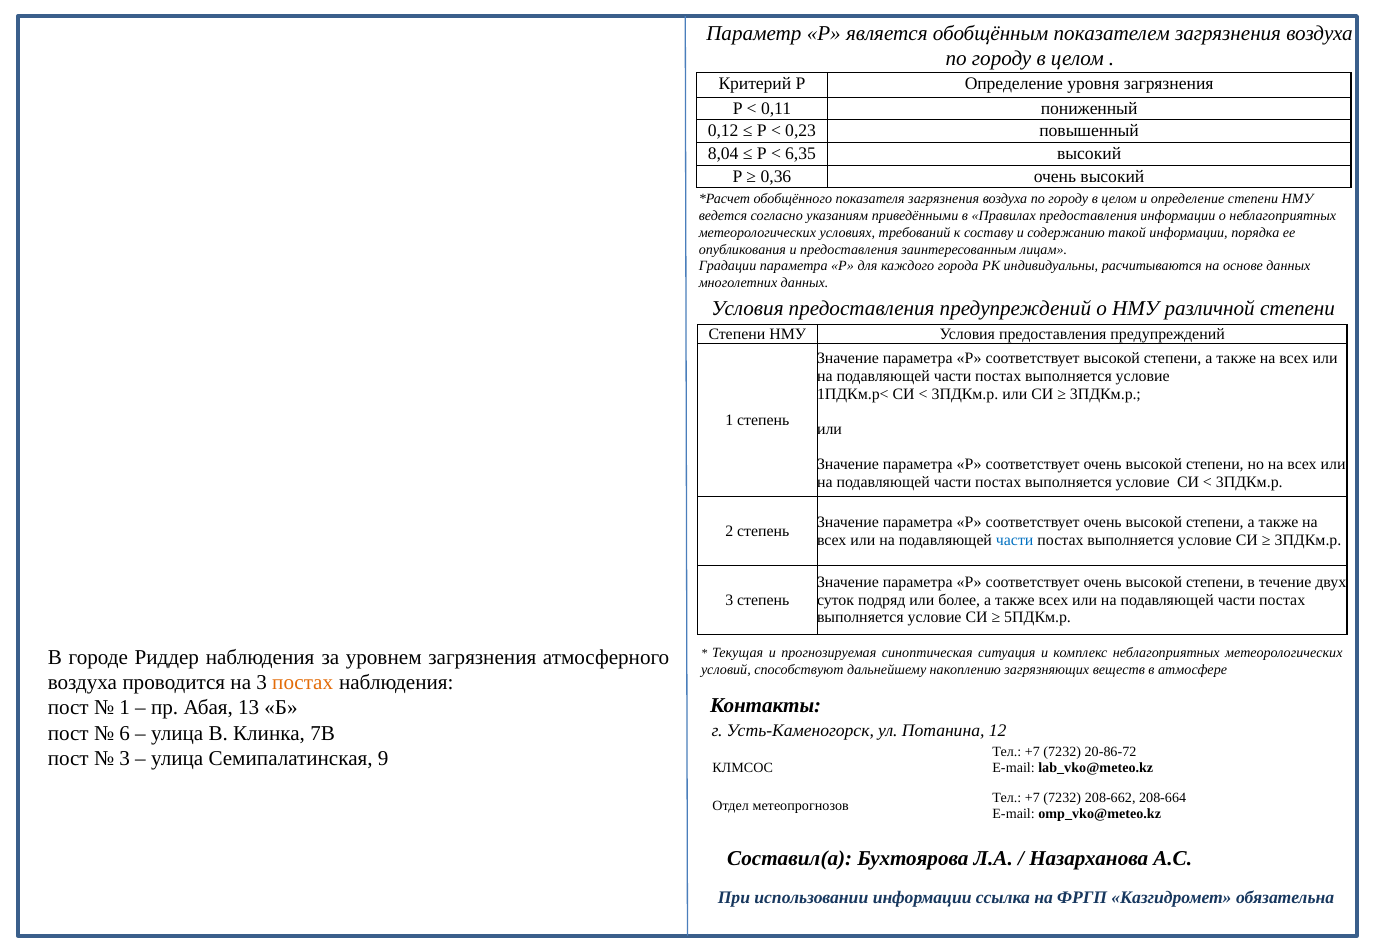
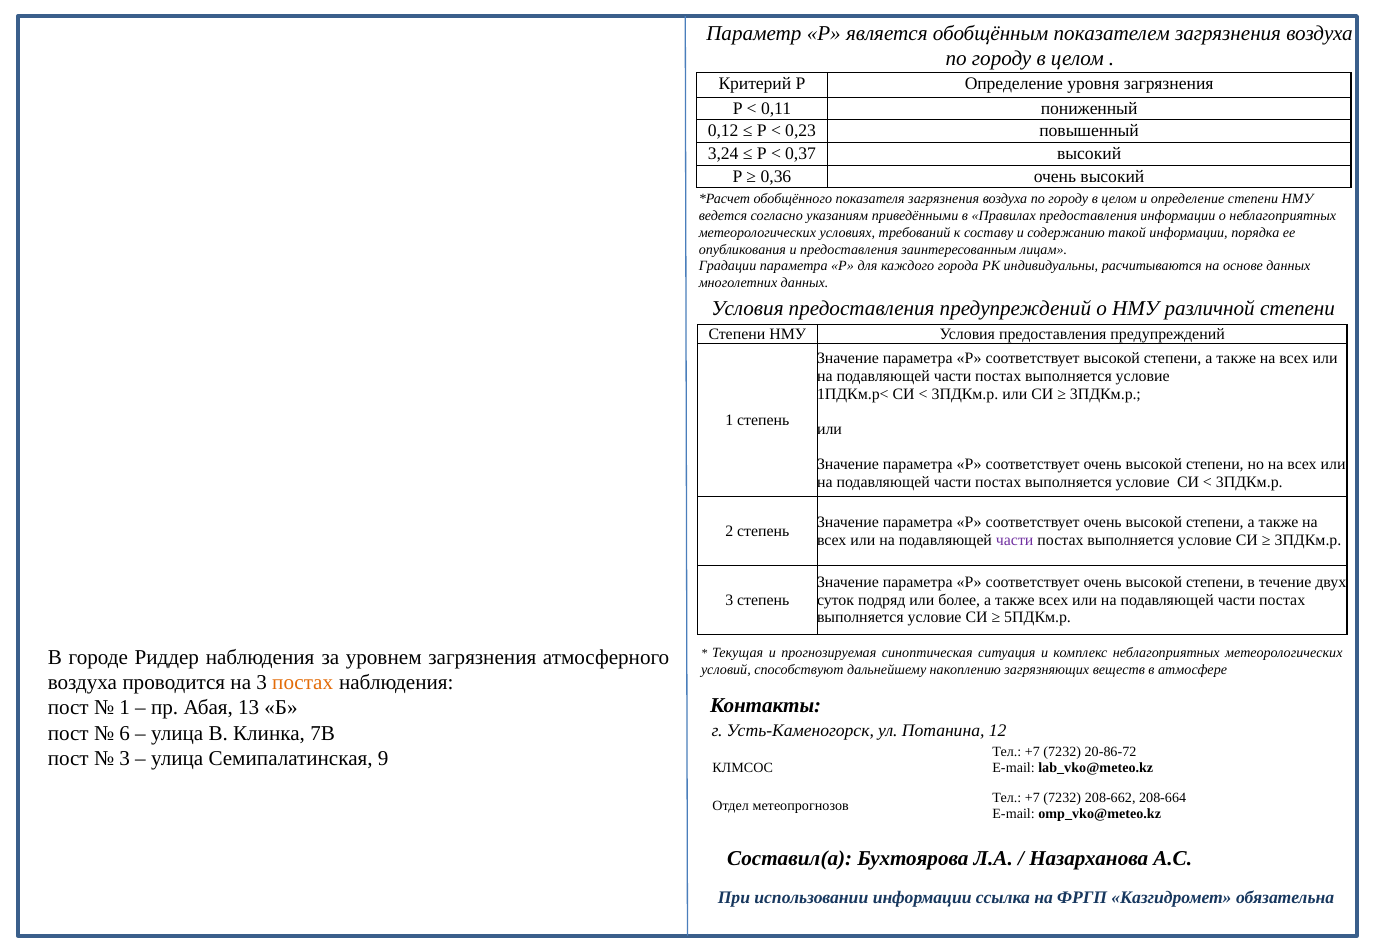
8,04: 8,04 -> 3,24 (723, 154)
6,35: 6,35 -> 0,37 (801, 154)
части colour: blue -> purple (1015, 540)
